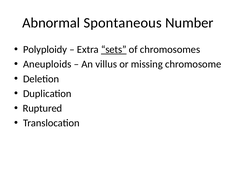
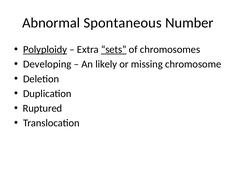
Polyploidy underline: none -> present (45, 50)
Aneuploids: Aneuploids -> Developing (47, 64)
villus: villus -> likely (106, 64)
